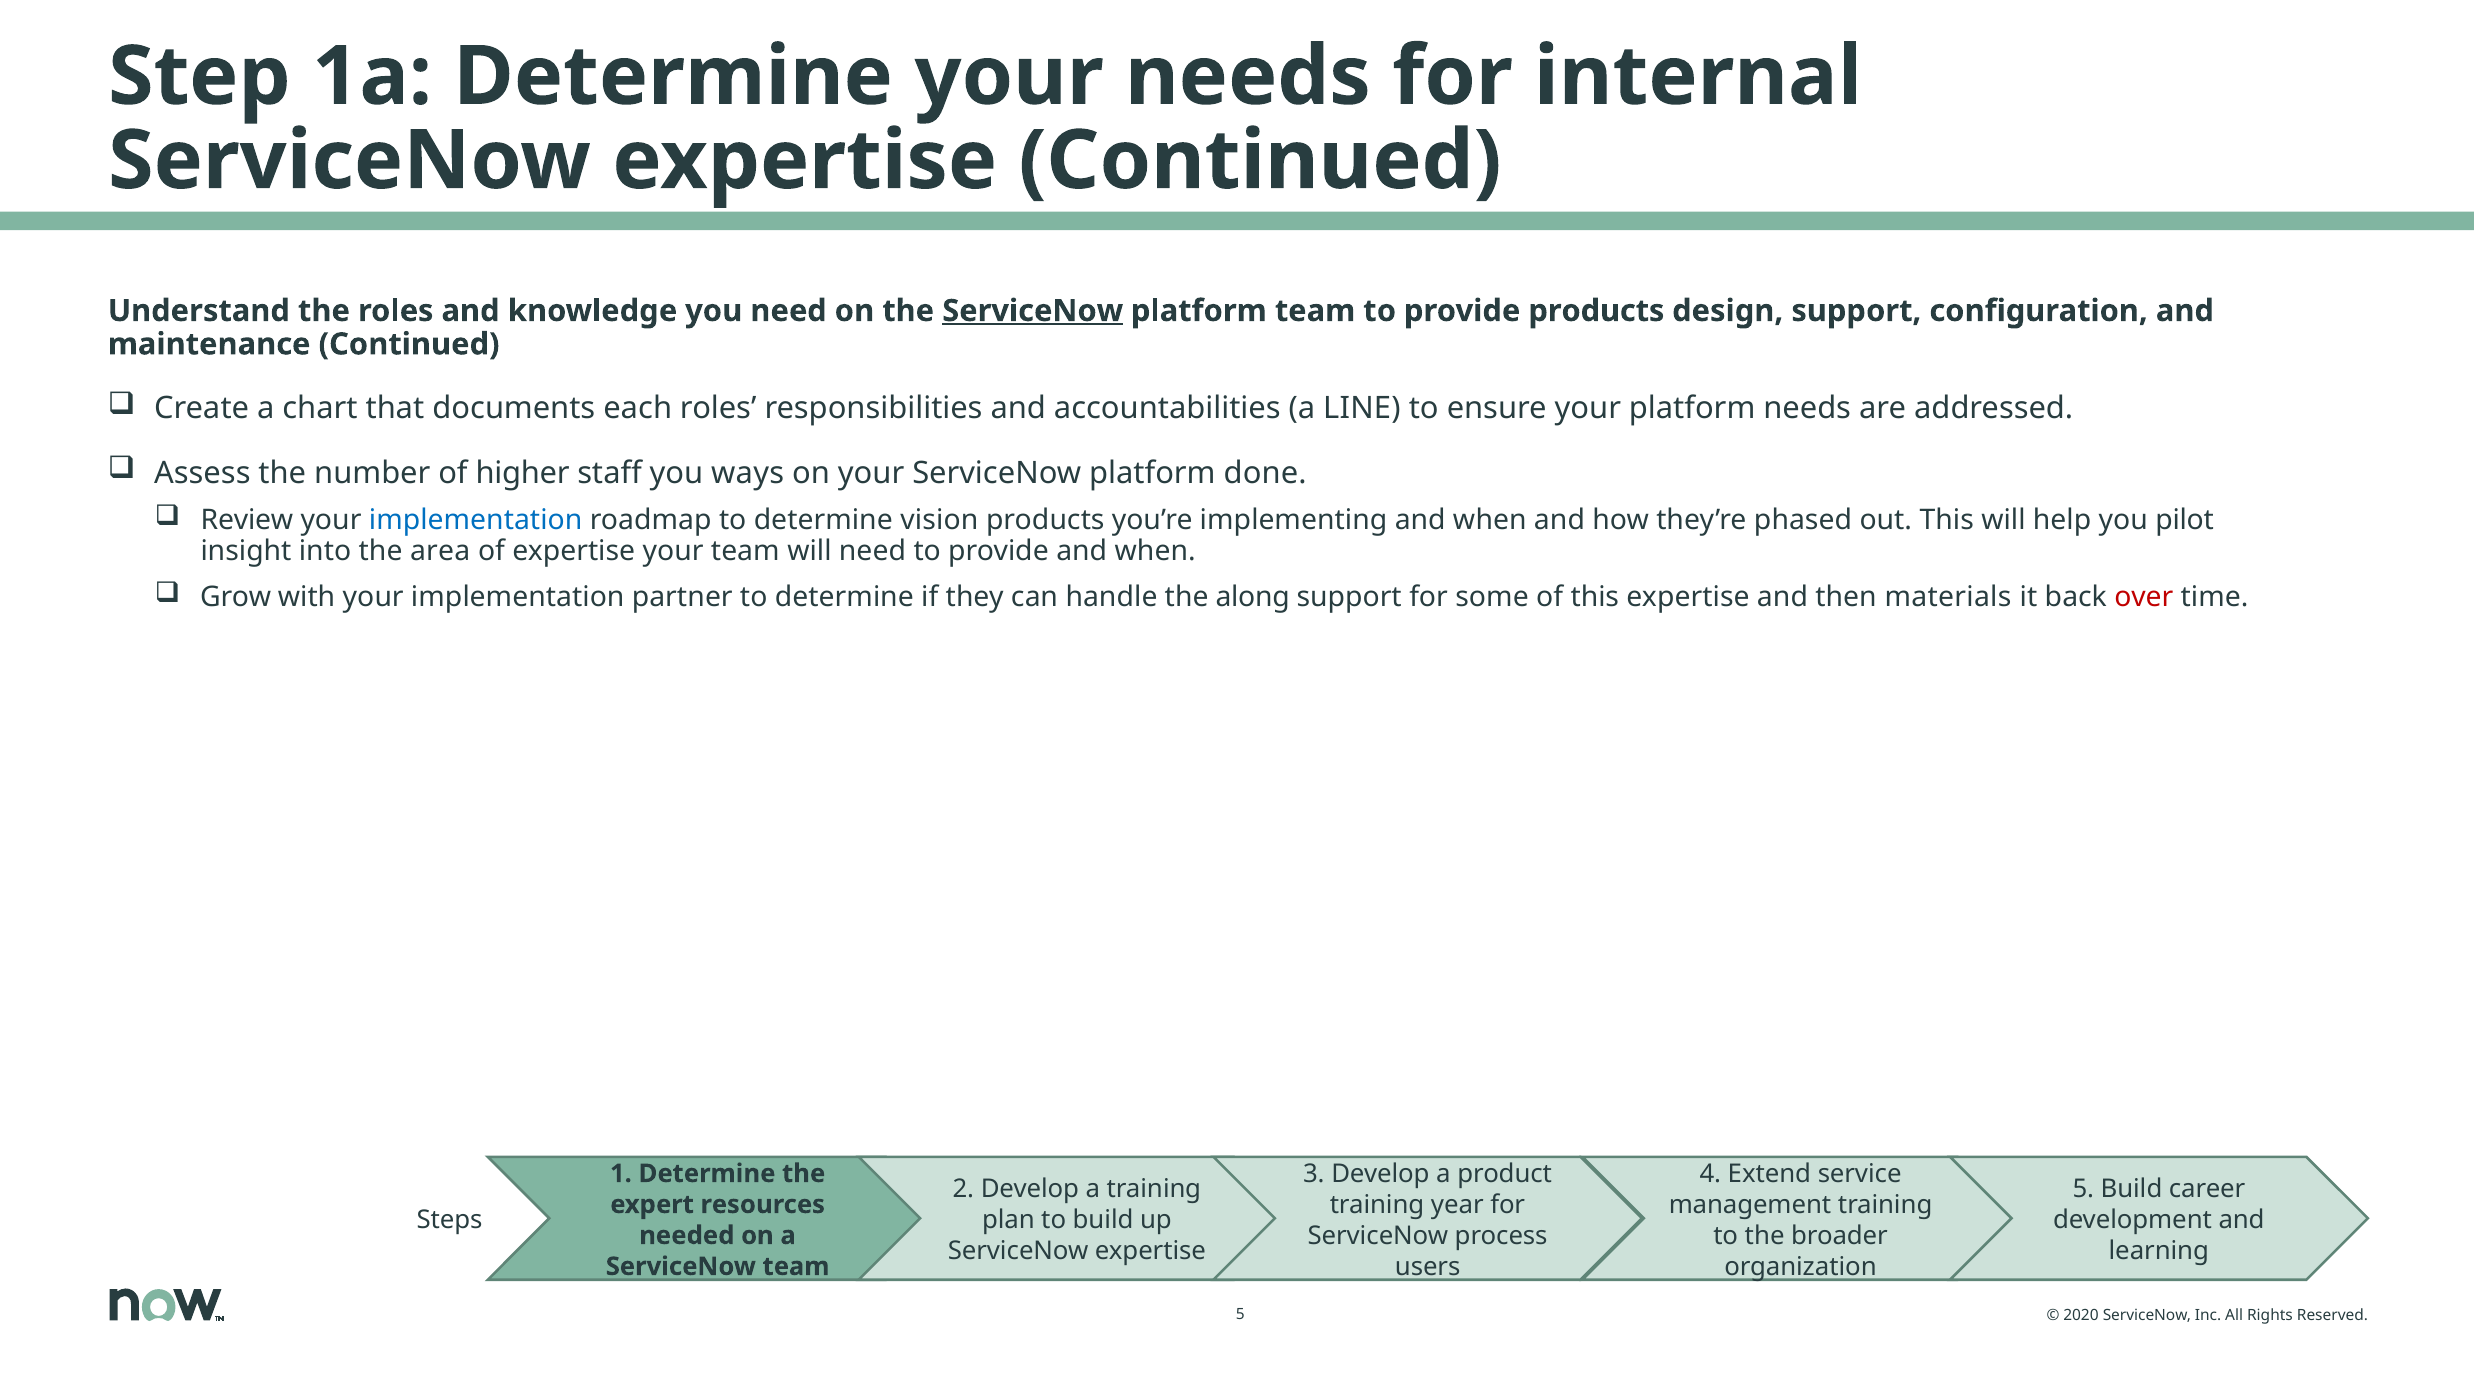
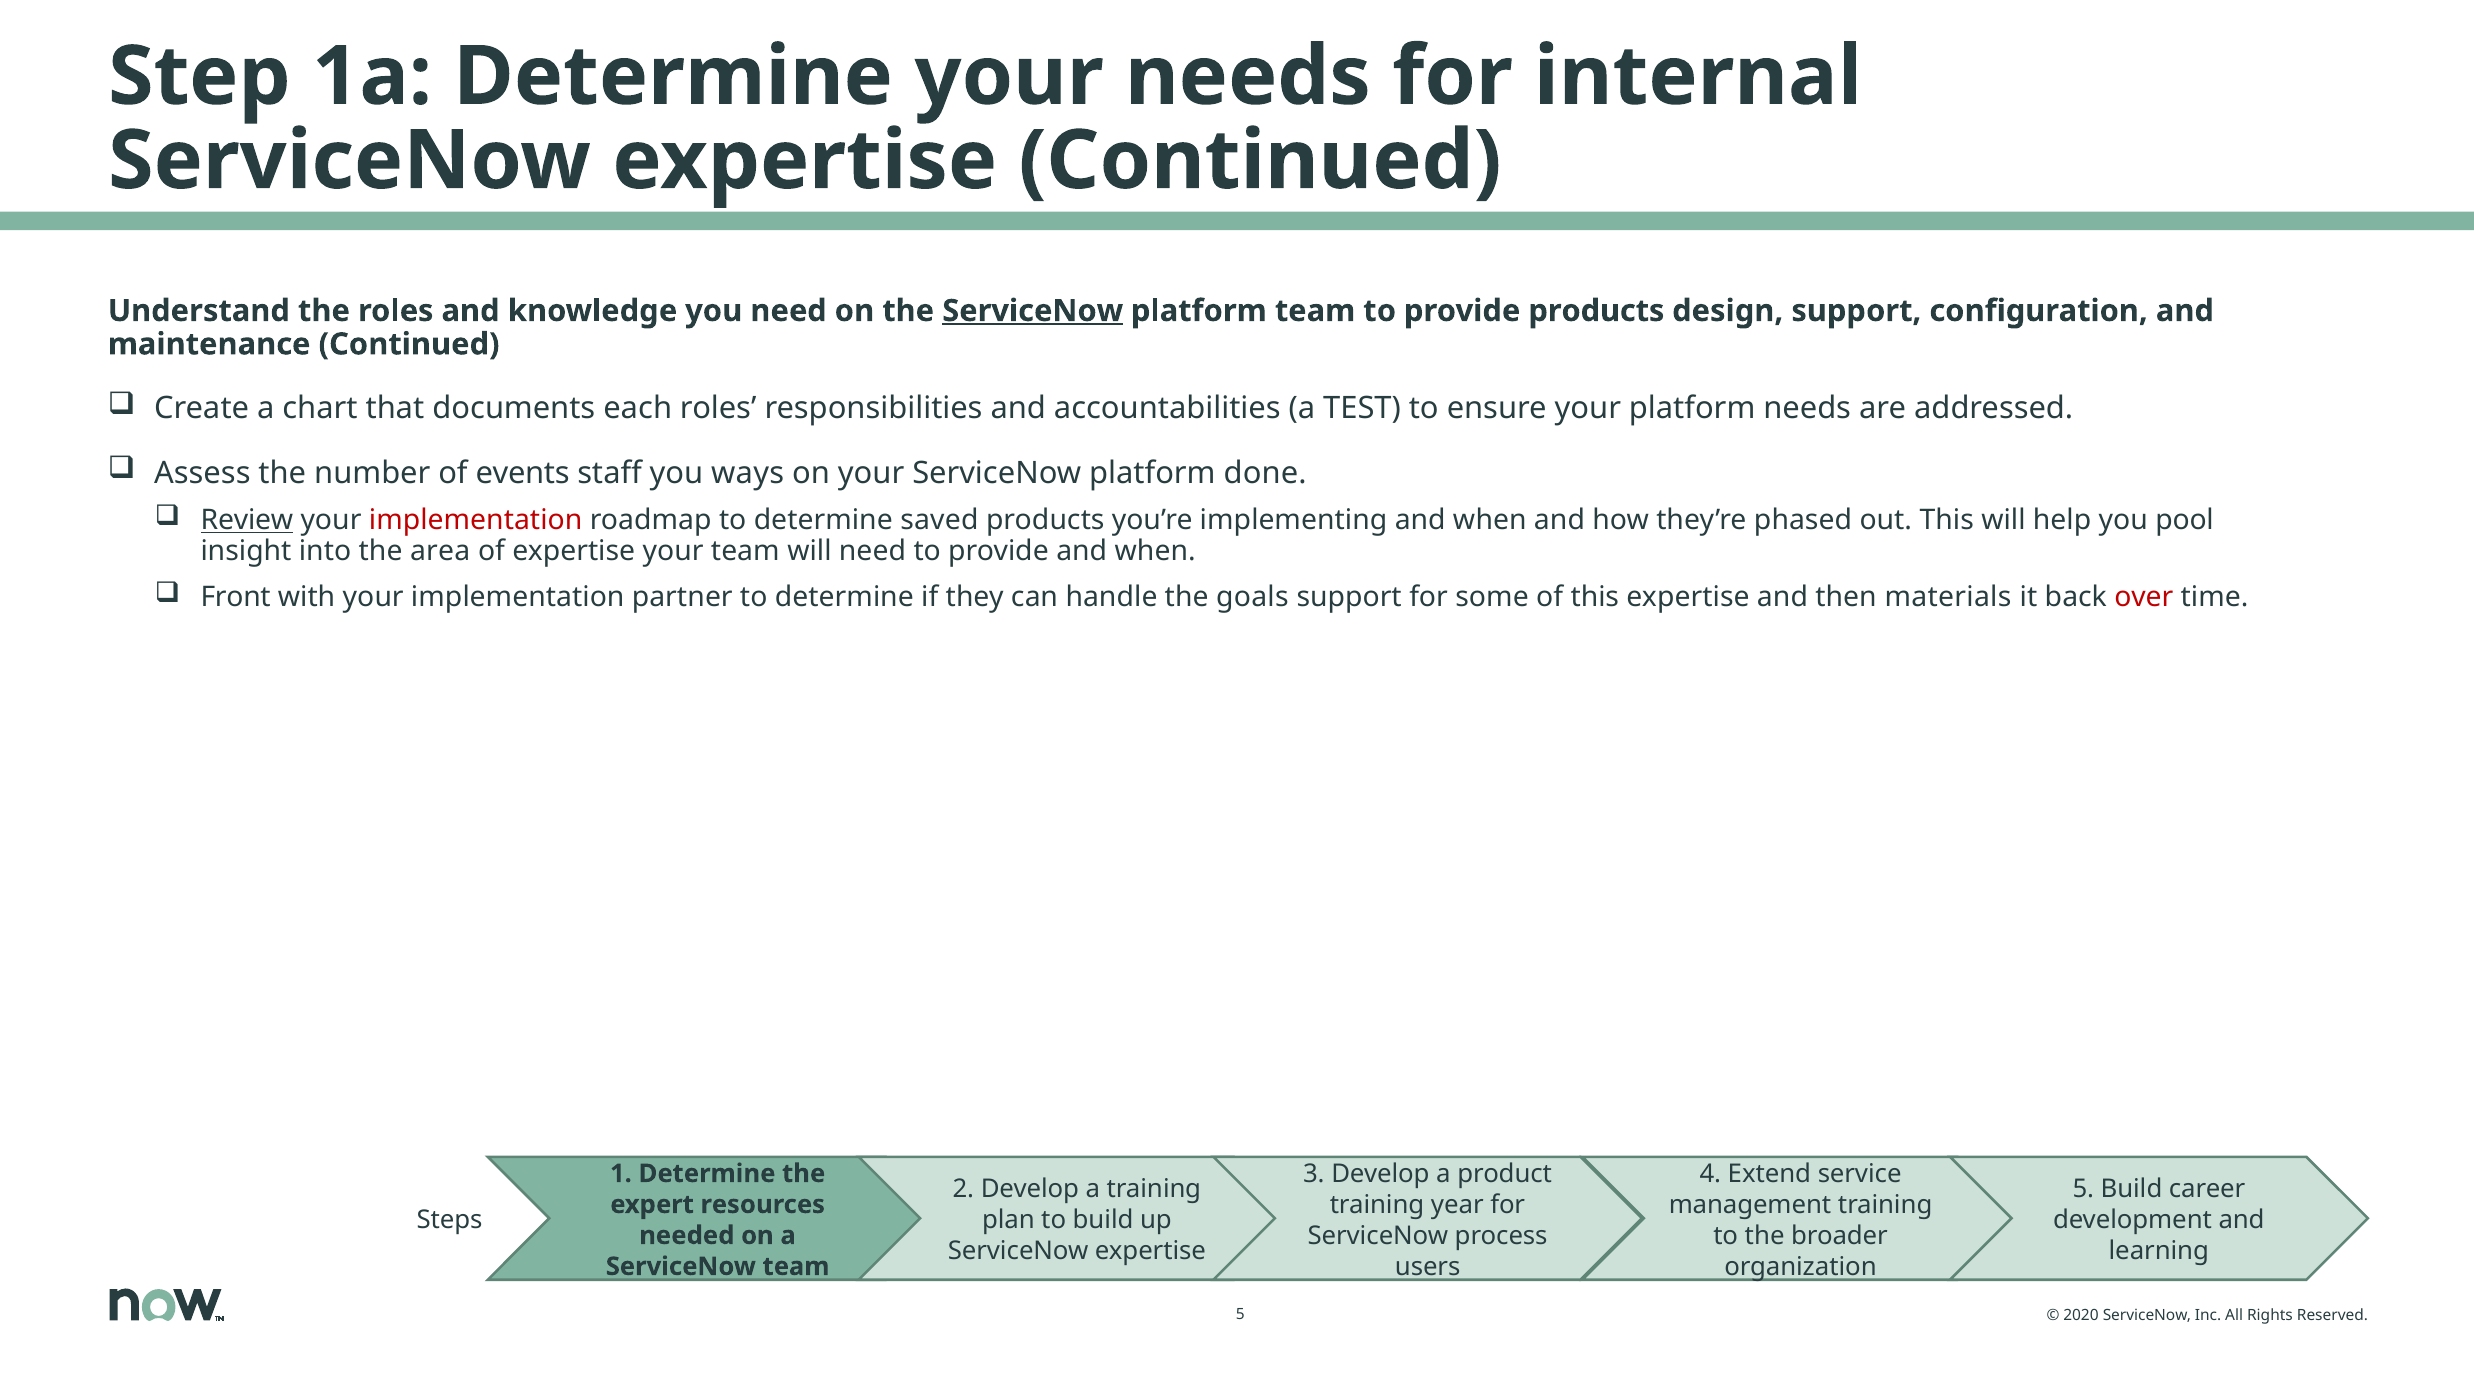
LINE: LINE -> TEST (1362, 409)
higher: higher -> events (523, 473)
Review underline: none -> present (247, 520)
implementation colour: blue -> red (476, 520)
vision: vision -> saved (939, 520)
pilot: pilot -> pool (2185, 520)
Grow: Grow -> Front (236, 597)
along: along -> goals (1252, 597)
